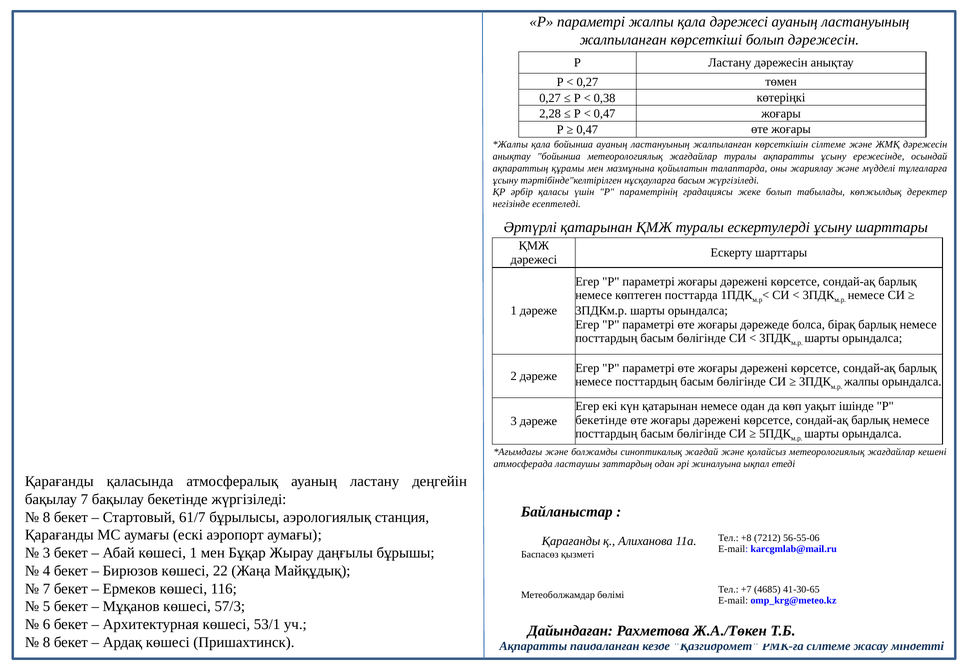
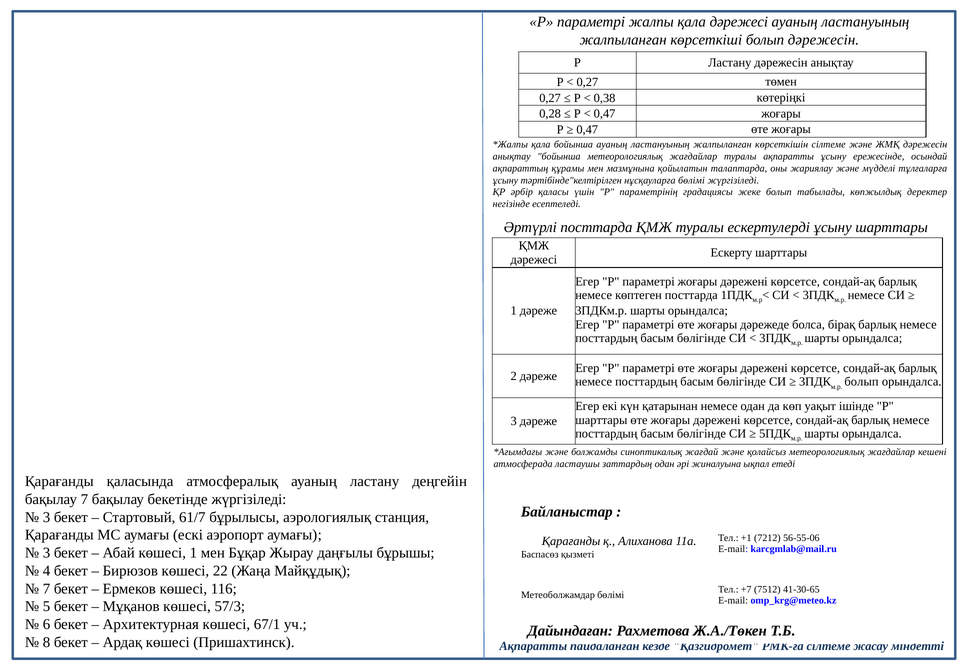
2,28: 2,28 -> 0,28 (550, 114)
нұсқауларға басым: басым -> бөлімі (691, 180)
Әртүрлі қатарынан: қатарынан -> посттарда (596, 227)
жалпы: жалпы -> болып (862, 382)
бекетінде: бекетінде -> шарттары (601, 420)
8: 8 -> 3 (47, 517)
+8: +8 -> +1 (746, 538)
4685: 4685 -> 7512 (767, 590)
53/1: 53/1 -> 67/1 (267, 625)
